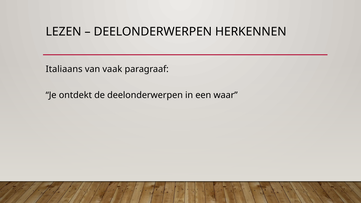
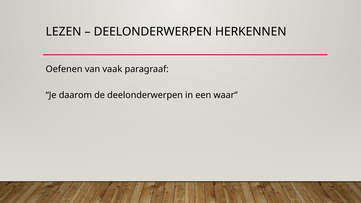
Italiaans: Italiaans -> Oefenen (64, 69)
ontdekt: ontdekt -> daarom (75, 95)
